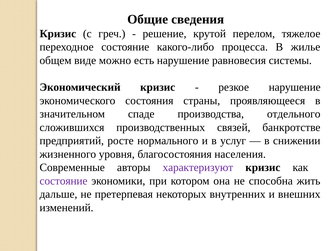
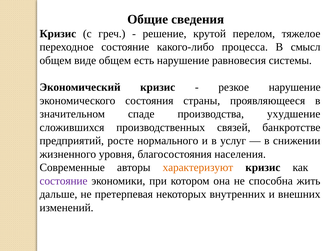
жилье: жилье -> смысл (306, 47)
виде можно: можно -> общем (115, 60)
отдельного: отдельного -> ухудшение (294, 114)
характеризуют colour: purple -> orange (198, 168)
